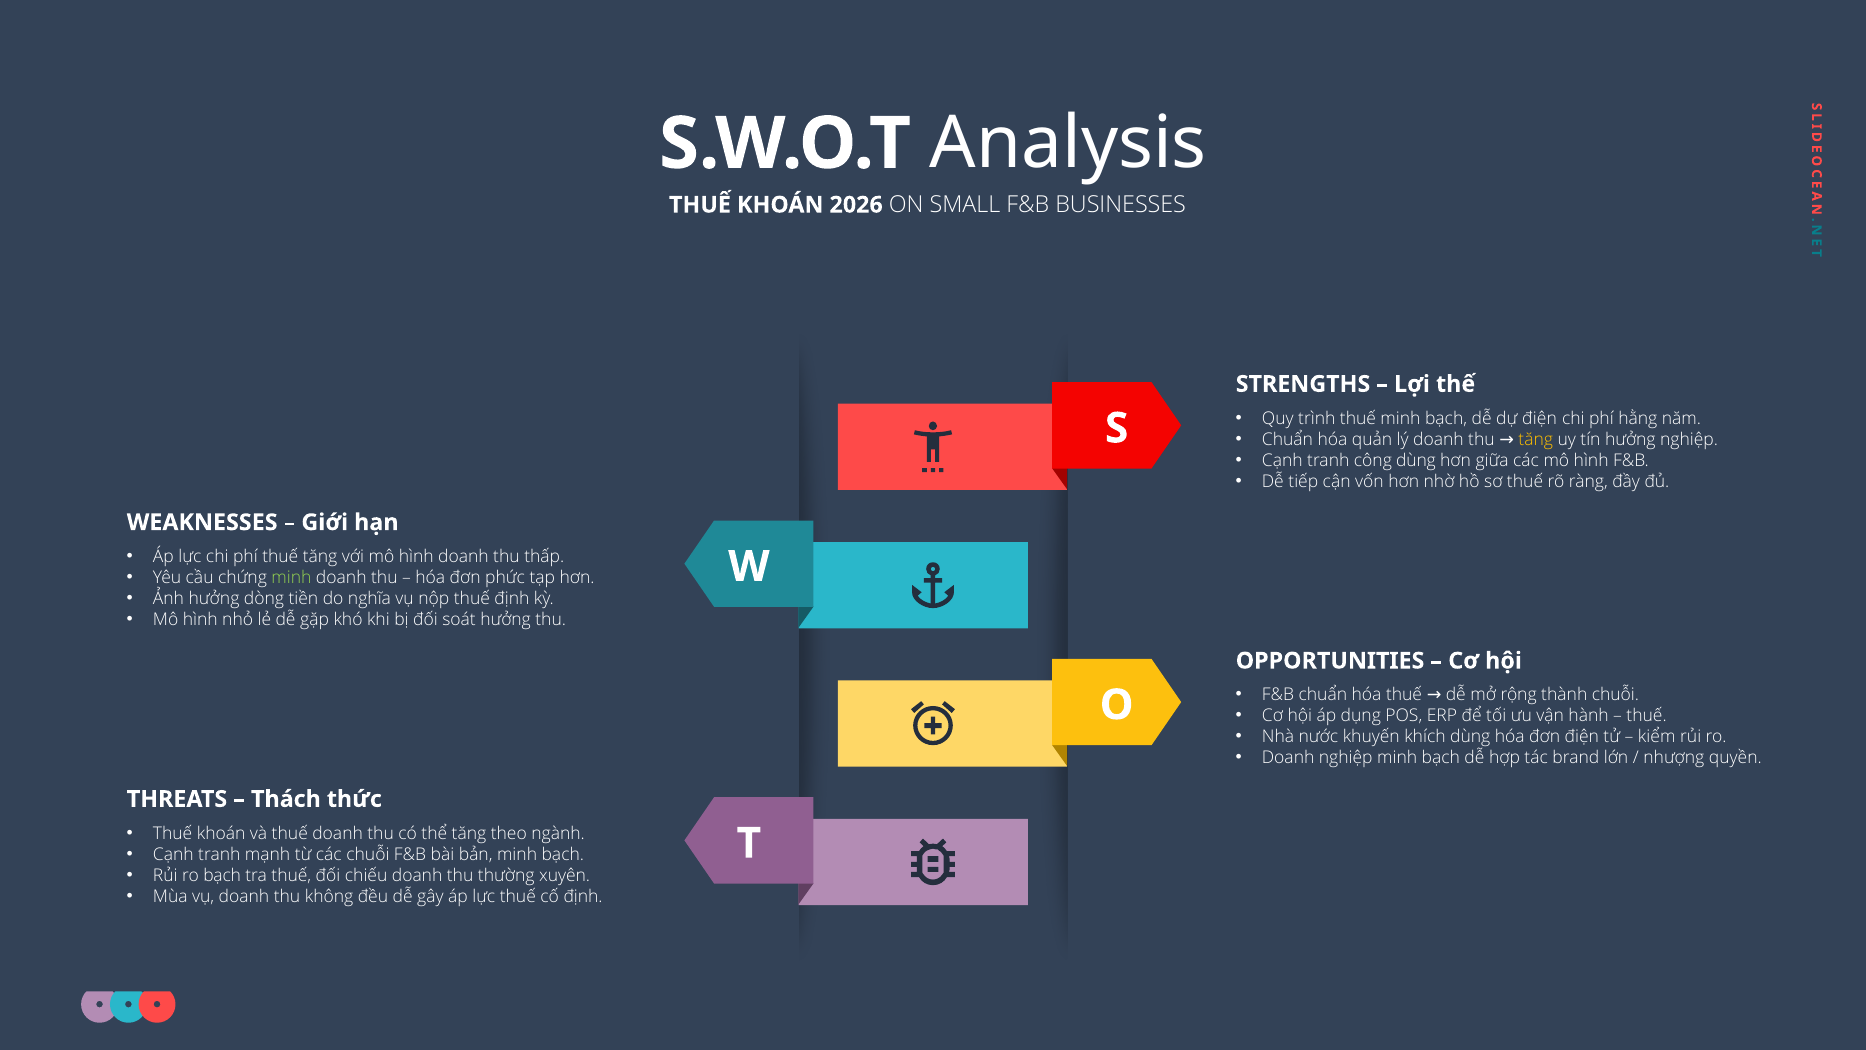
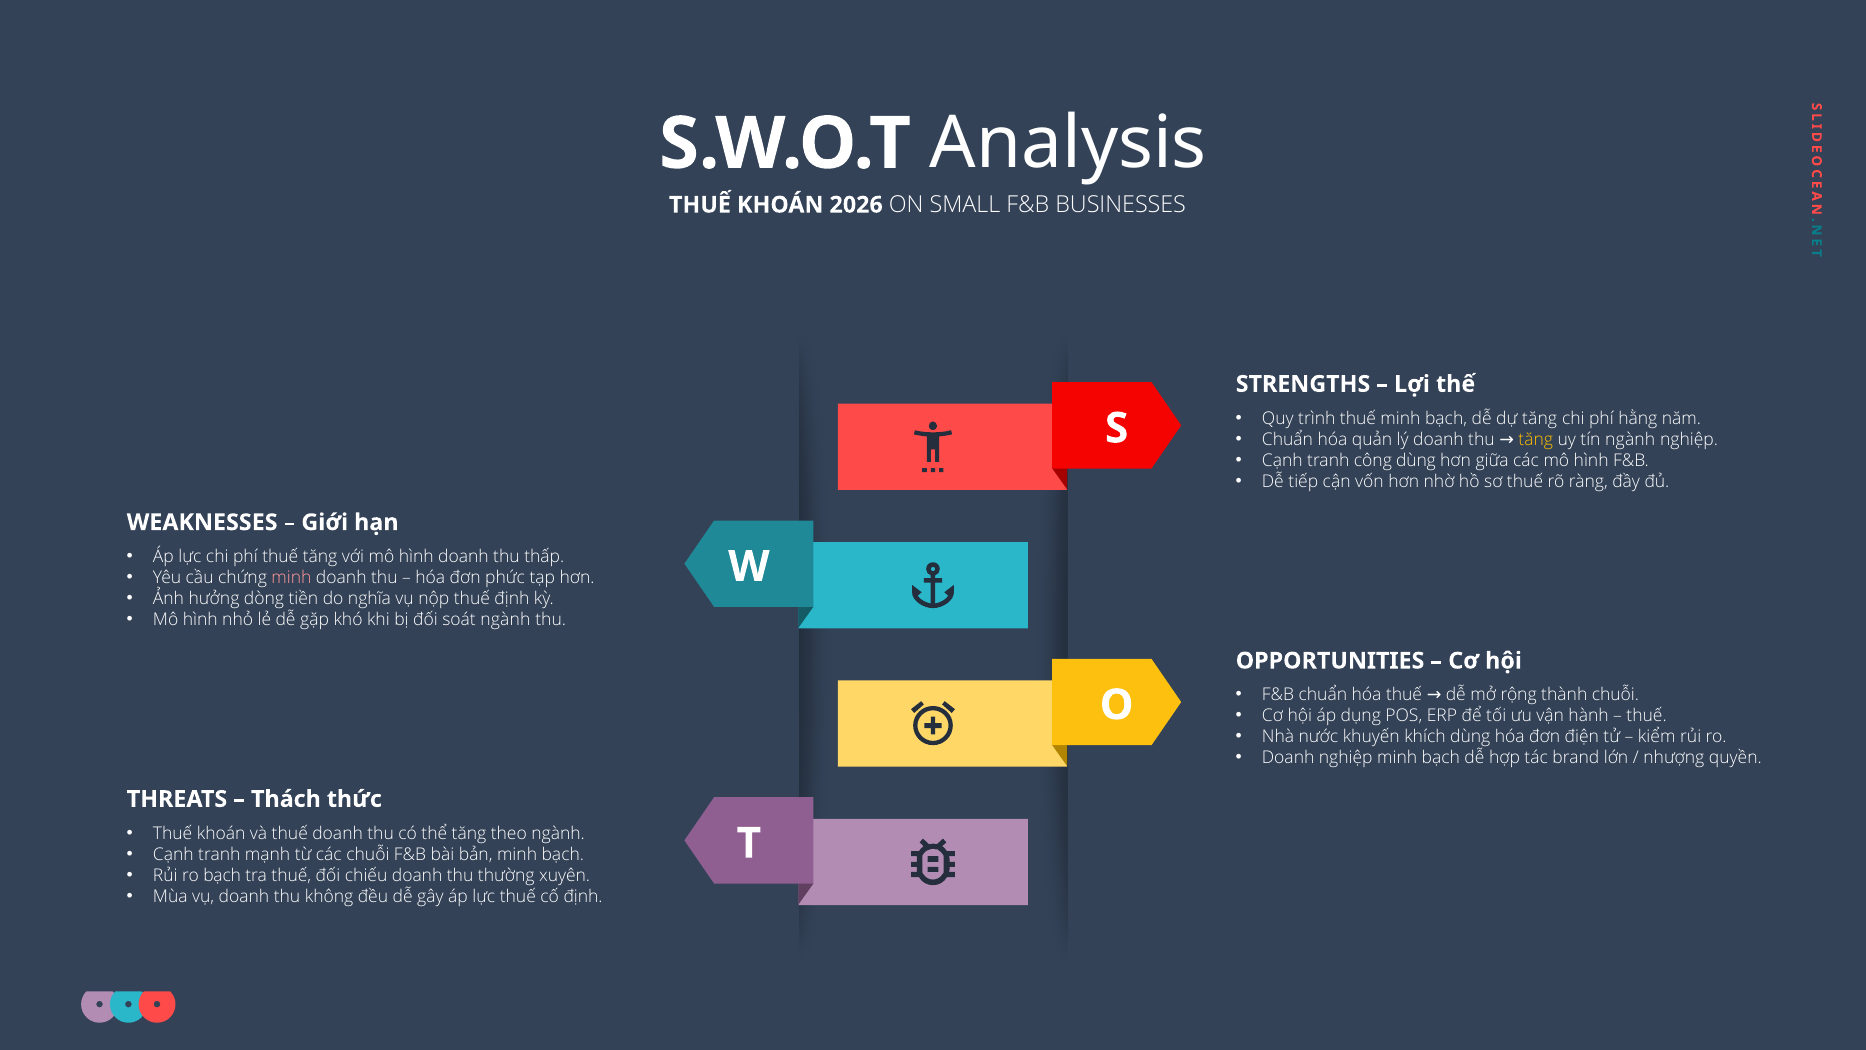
dự điện: điện -> tăng (1540, 418)
tín hưởng: hưởng -> ngành (1630, 439)
minh colour: light green -> pink (291, 578)
soát hưởng: hưởng -> ngành (505, 620)
